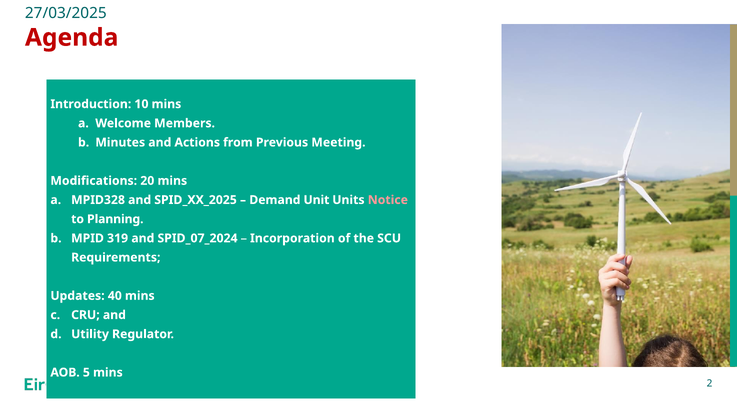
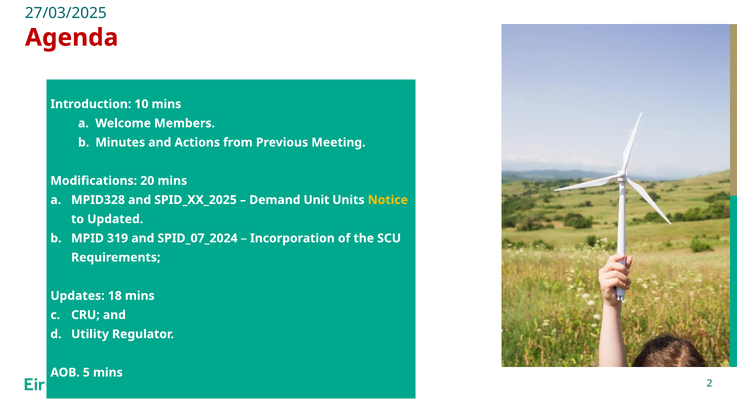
Notice colour: pink -> yellow (388, 200)
Planning: Planning -> Updated (115, 219)
40: 40 -> 18 (115, 295)
